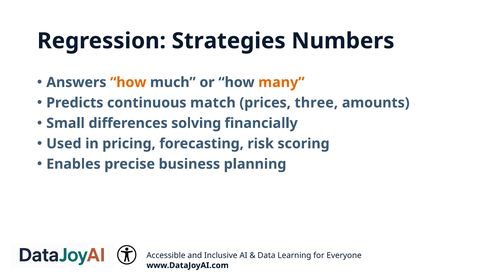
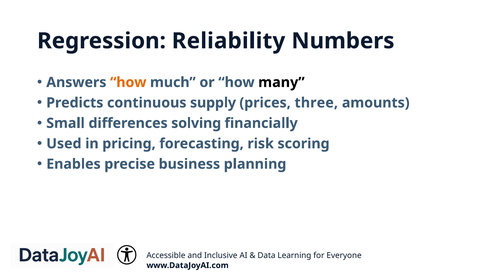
Strategies: Strategies -> Reliability (229, 41)
many colour: orange -> black (281, 82)
match: match -> supply (213, 103)
